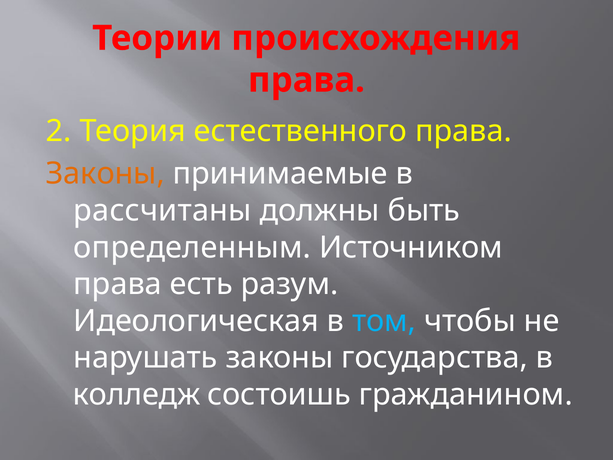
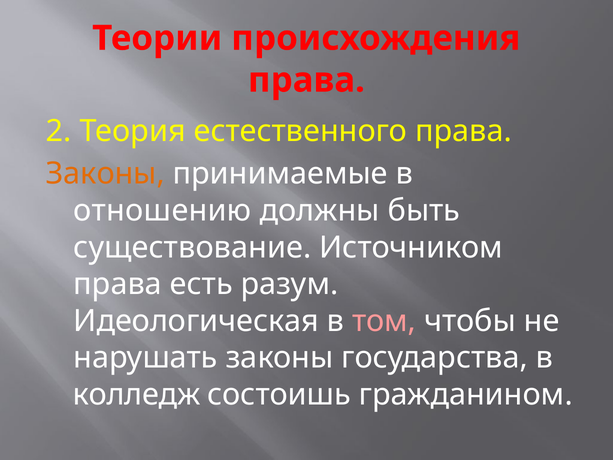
рассчитаны: рассчитаны -> отношению (162, 211)
определенным: определенным -> существование (192, 247)
том colour: light blue -> pink (384, 321)
